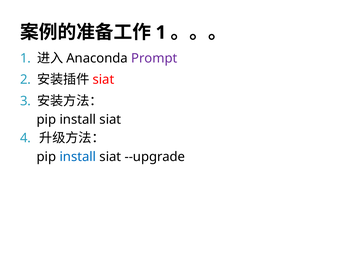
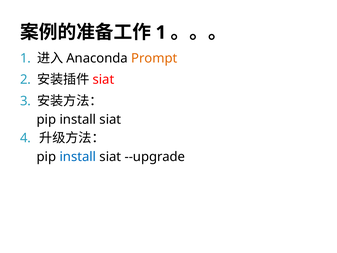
Prompt colour: purple -> orange (154, 58)
